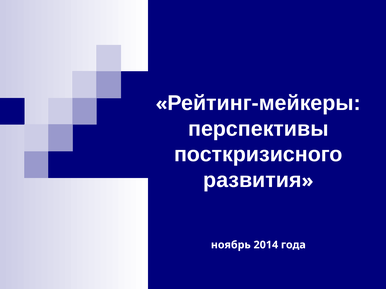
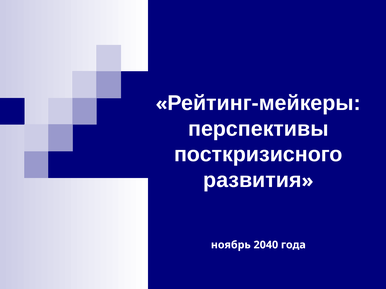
2014: 2014 -> 2040 (266, 245)
